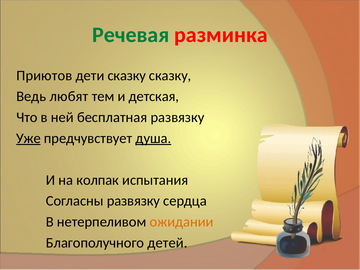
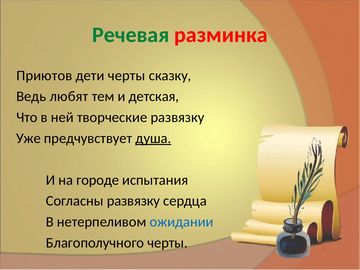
дети сказку: сказку -> черты (127, 76)
бесплатная: бесплатная -> творческие (112, 117)
Уже underline: present -> none (29, 138)
колпак: колпак -> городе (98, 180)
ожидании colour: orange -> blue (182, 222)
Благополучного детей: детей -> черты (168, 243)
